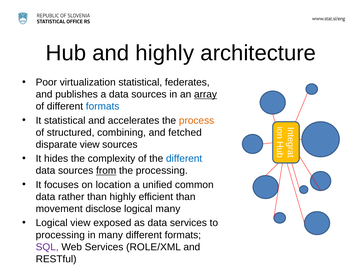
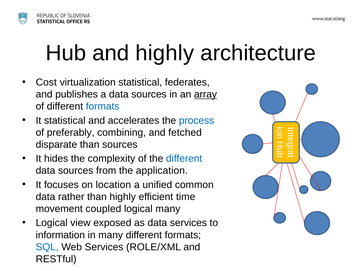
Poor: Poor -> Cost (46, 82)
process colour: orange -> blue (197, 121)
structured: structured -> preferably (71, 133)
disparate view: view -> than (90, 145)
from underline: present -> none (106, 171)
the processing: processing -> application (162, 171)
efficient than: than -> time (186, 197)
disclose: disclose -> coupled (103, 209)
processing: processing -> information (60, 235)
SQL colour: purple -> blue (47, 247)
